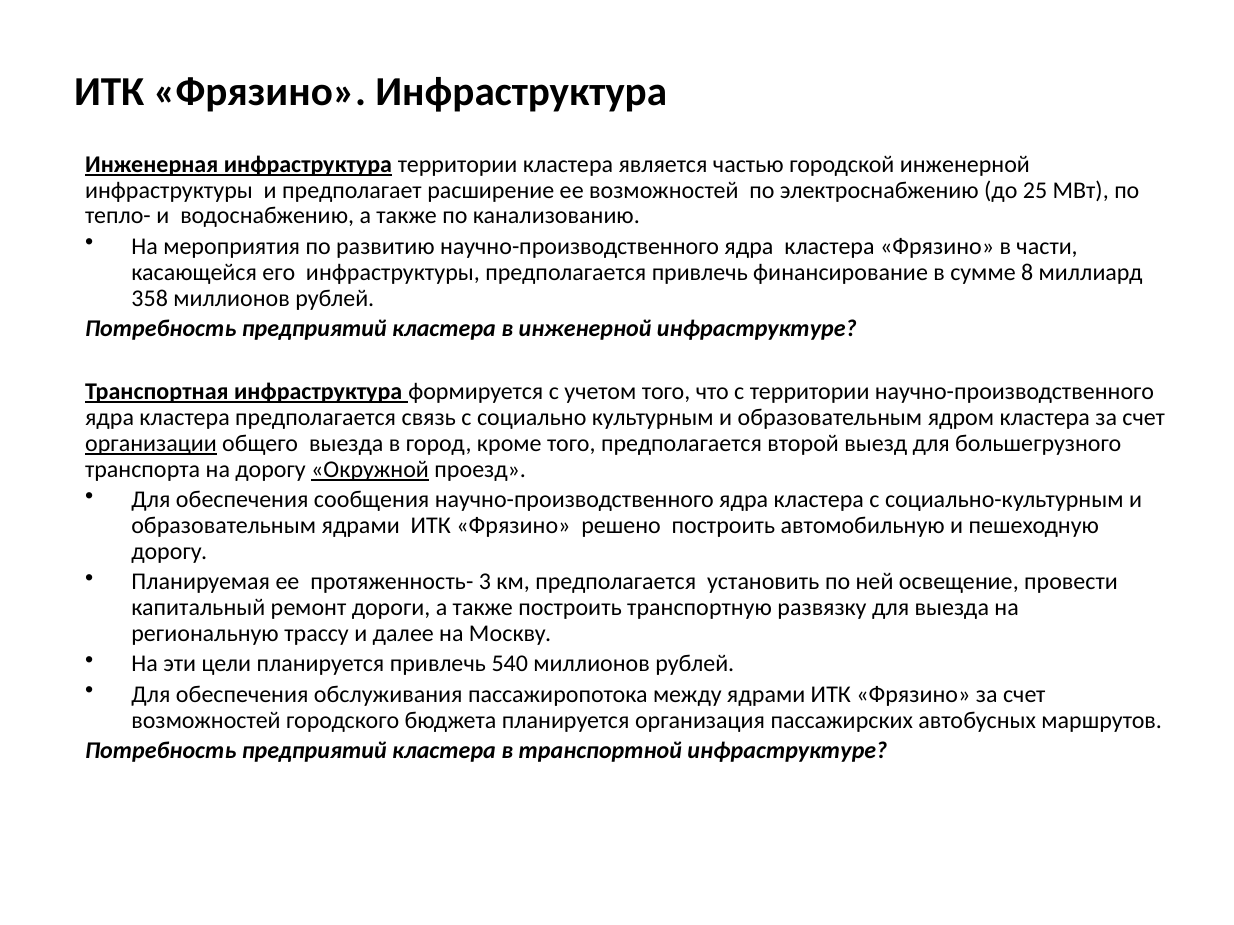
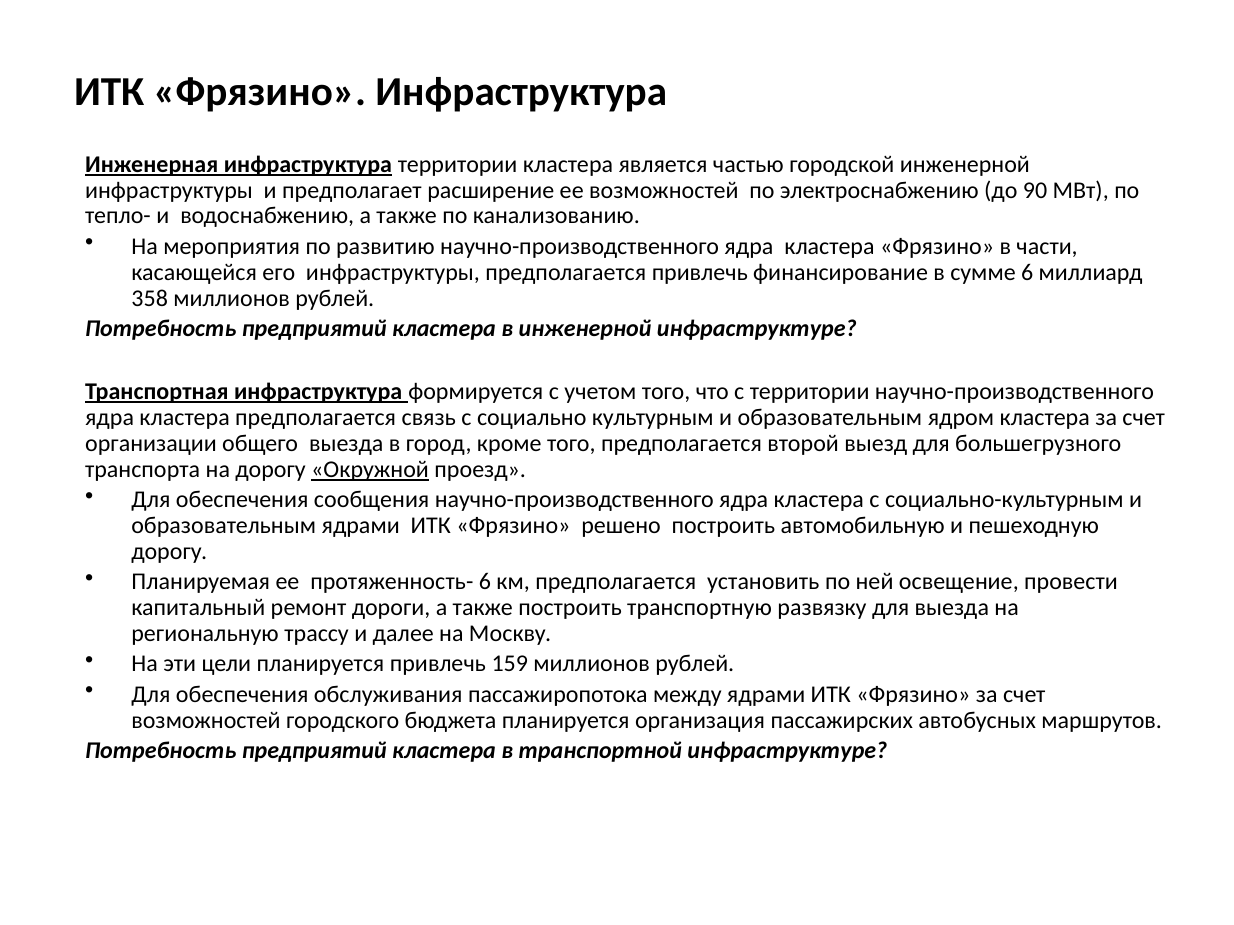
25: 25 -> 90 (1035, 190)
сумме 8: 8 -> 6 (1027, 272)
организации underline: present -> none (151, 444)
протяженность- 3: 3 -> 6 (485, 582)
540: 540 -> 159 (510, 664)
